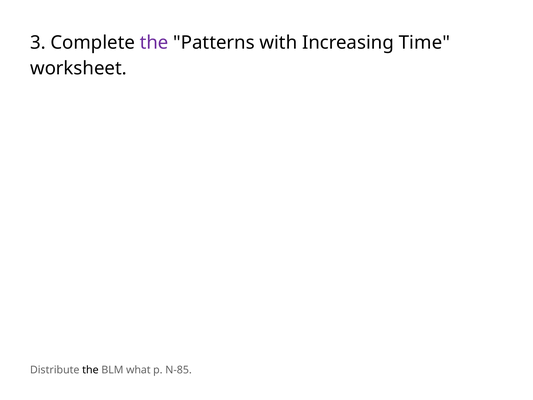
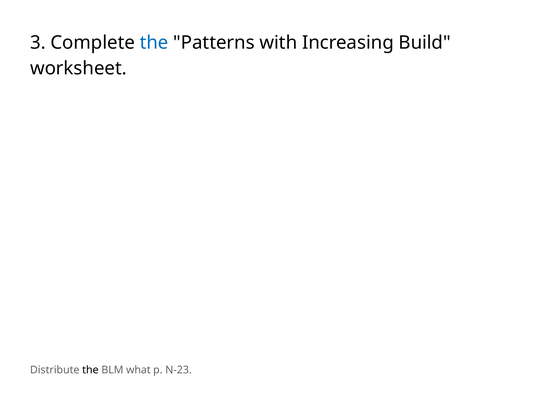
the colour: purple -> blue (154, 43)
Time: Time -> Build (425, 43)
N-85: N-85 -> N-23 (179, 370)
